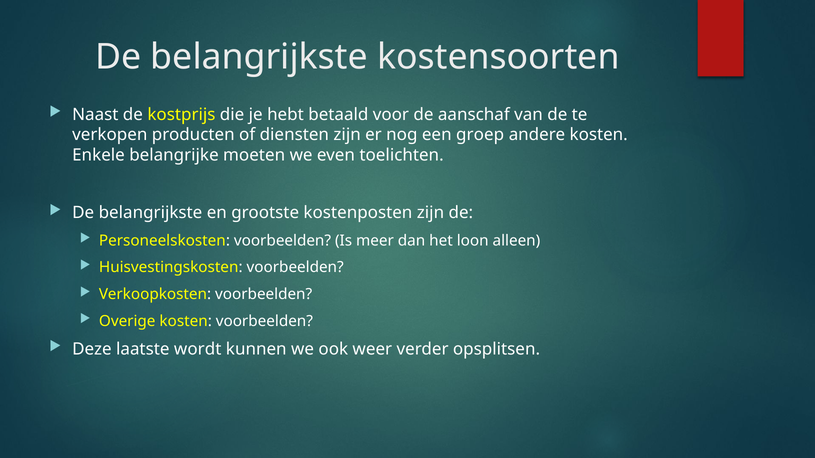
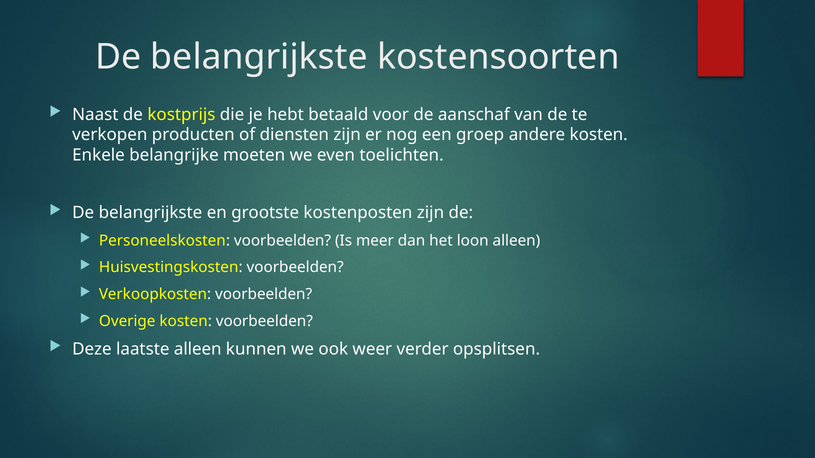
laatste wordt: wordt -> alleen (198, 349)
